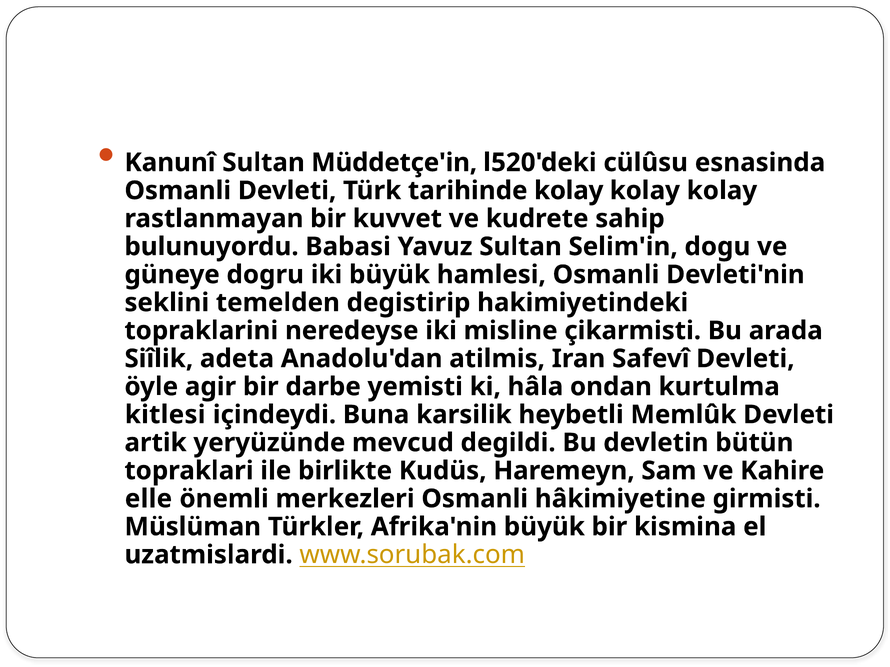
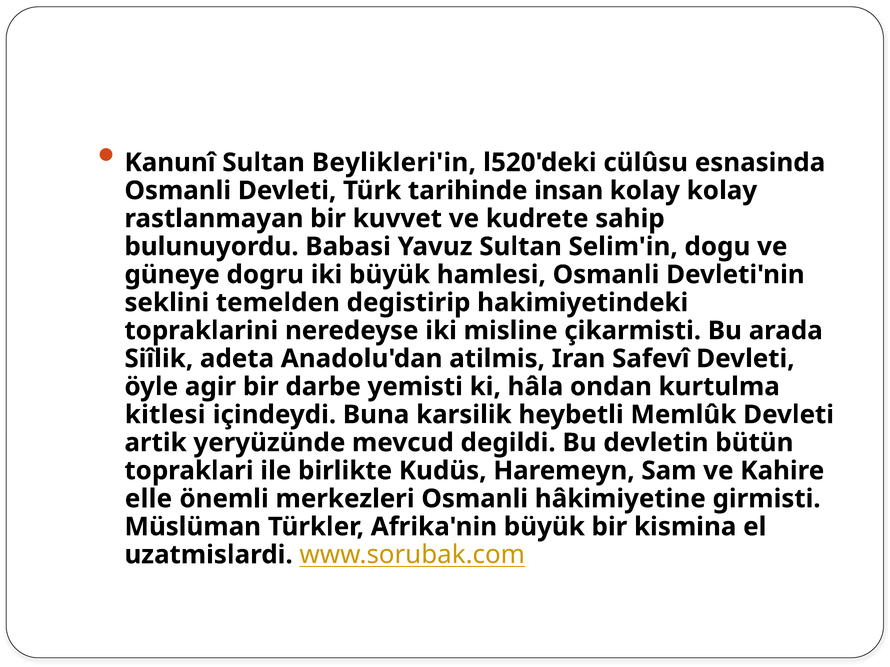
Müddetçe'in: Müddetçe'in -> Beylikleri'in (394, 163)
tarihinde kolay: kolay -> insan (569, 191)
